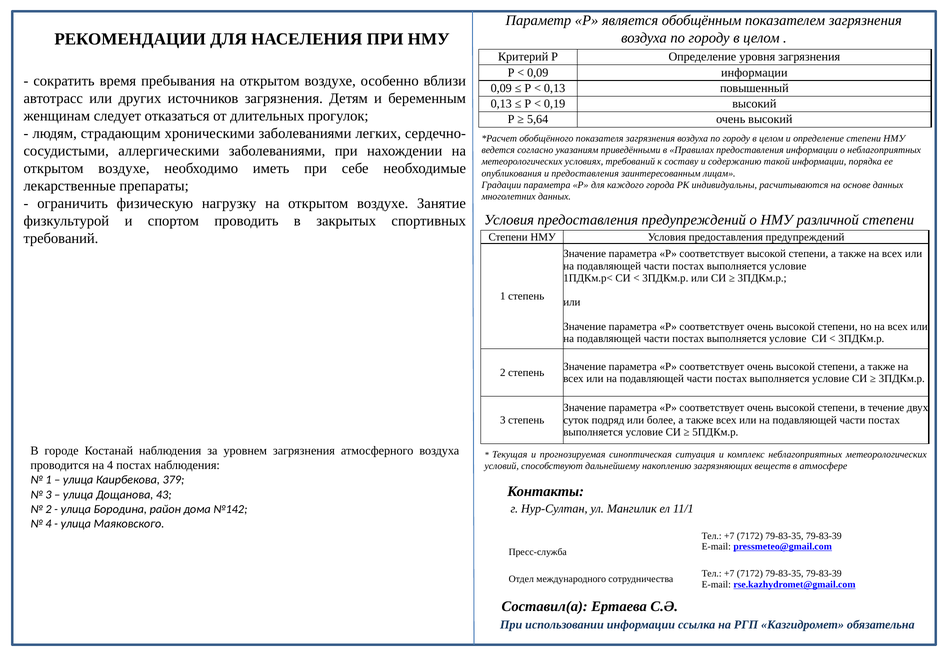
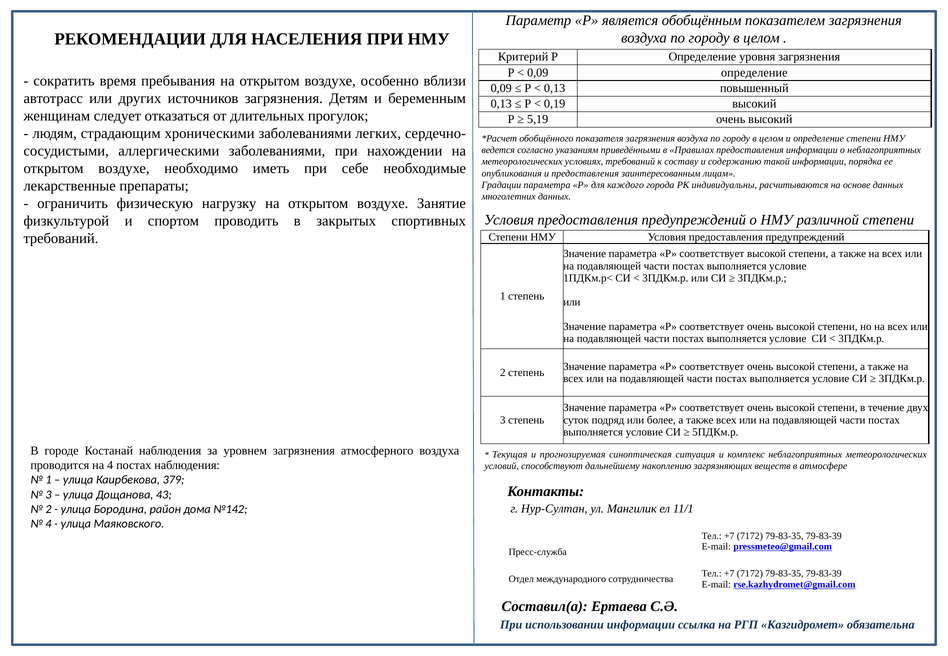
0,09 информации: информации -> определение (754, 73)
5,64: 5,64 -> 5,19 (538, 119)
